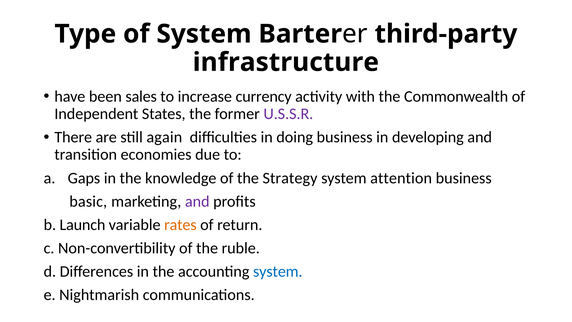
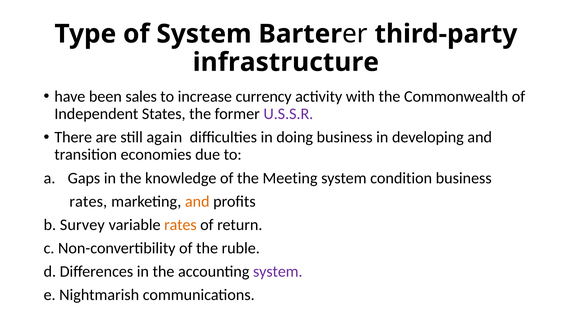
Strategy: Strategy -> Meeting (290, 178)
attention: attention -> condition (401, 178)
basic: basic -> rates (88, 201)
and colour: purple -> orange (197, 201)
Launch: Launch -> Survey (82, 225)
system colour: blue -> purple (278, 271)
